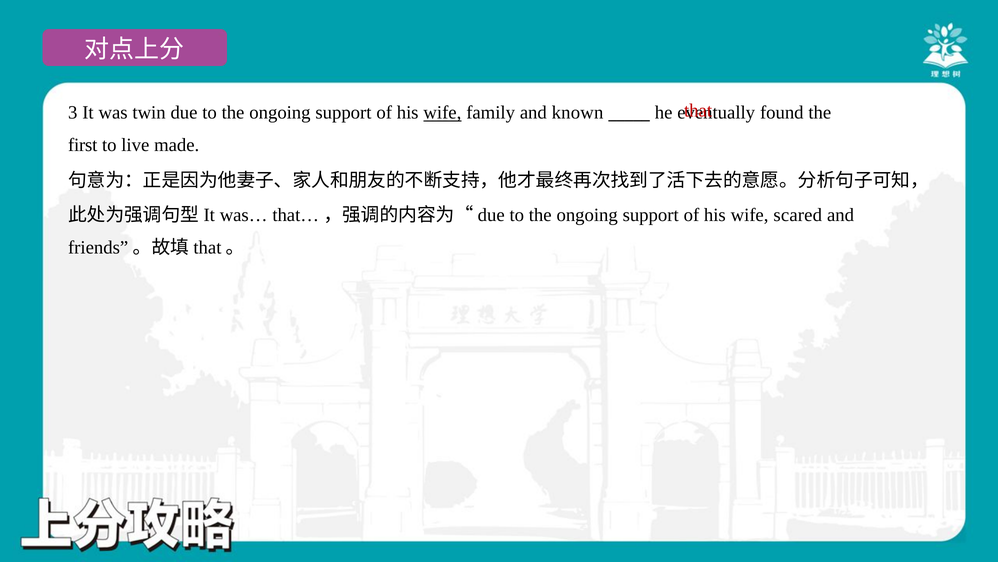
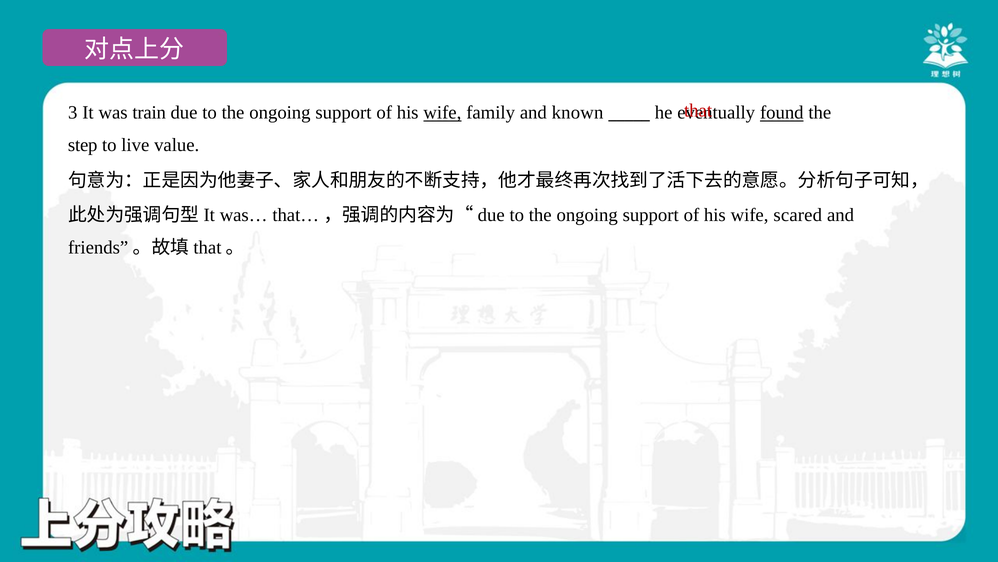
twin: twin -> train (149, 113)
found underline: none -> present (782, 113)
first: first -> step (83, 145)
made: made -> value (177, 145)
